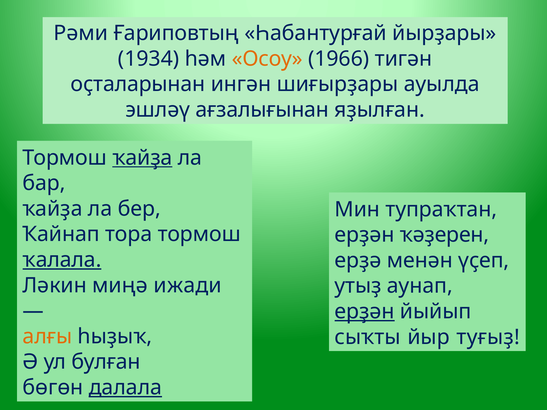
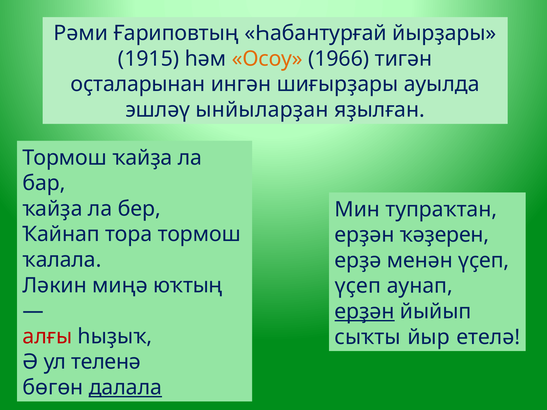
1934: 1934 -> 1915 (149, 59)
ағзалығынан: ағзалығынан -> ынйыларҙан (262, 110)
ҡайҙа underline: present -> none (142, 158)
ҡалала underline: present -> none (62, 260)
ижади: ижади -> юҡтың (188, 286)
утыҙ: утыҙ -> үҫеп (358, 286)
алғы colour: orange -> red (47, 337)
туғыҙ: туғыҙ -> етелә (488, 337)
булған: булған -> теленә (106, 362)
